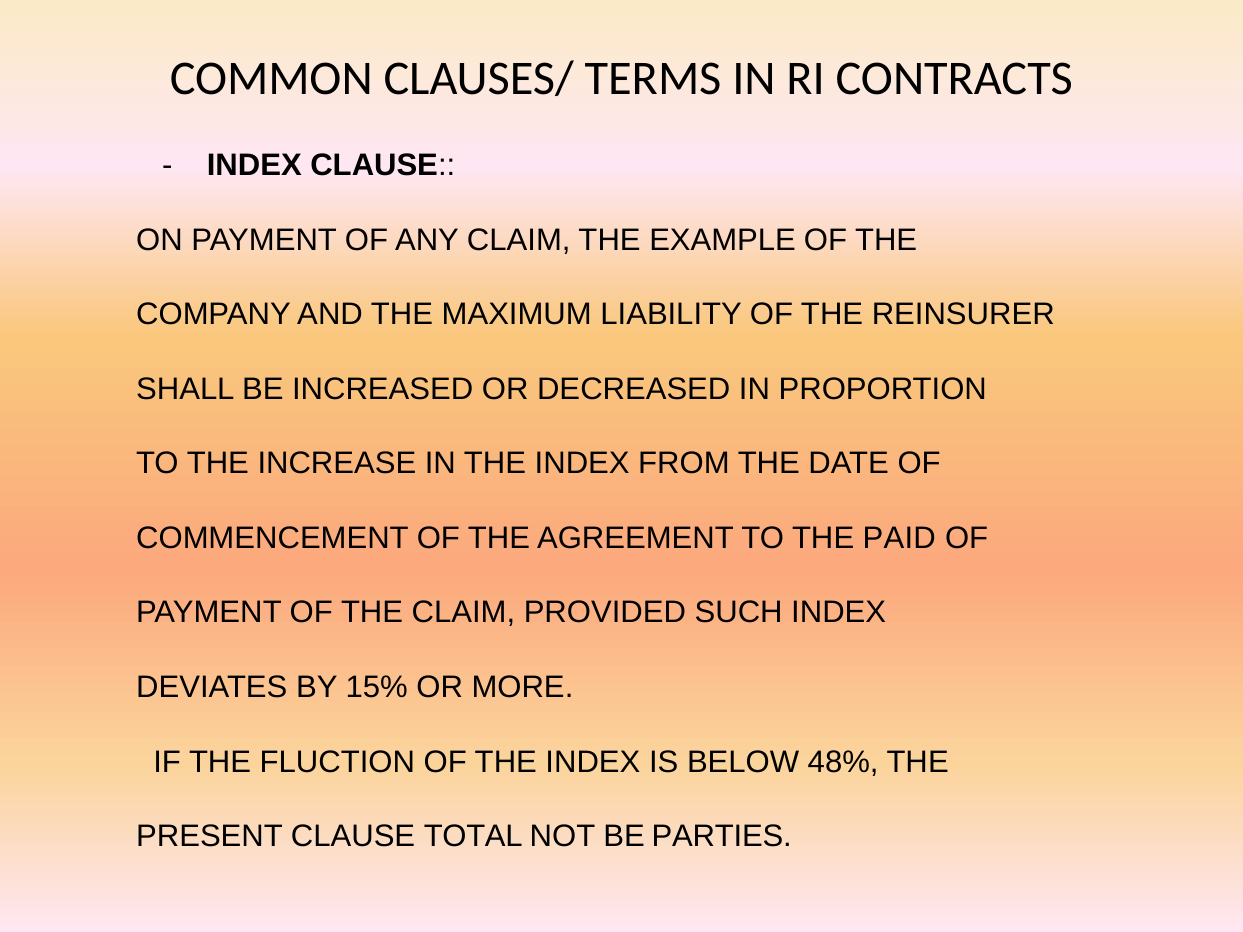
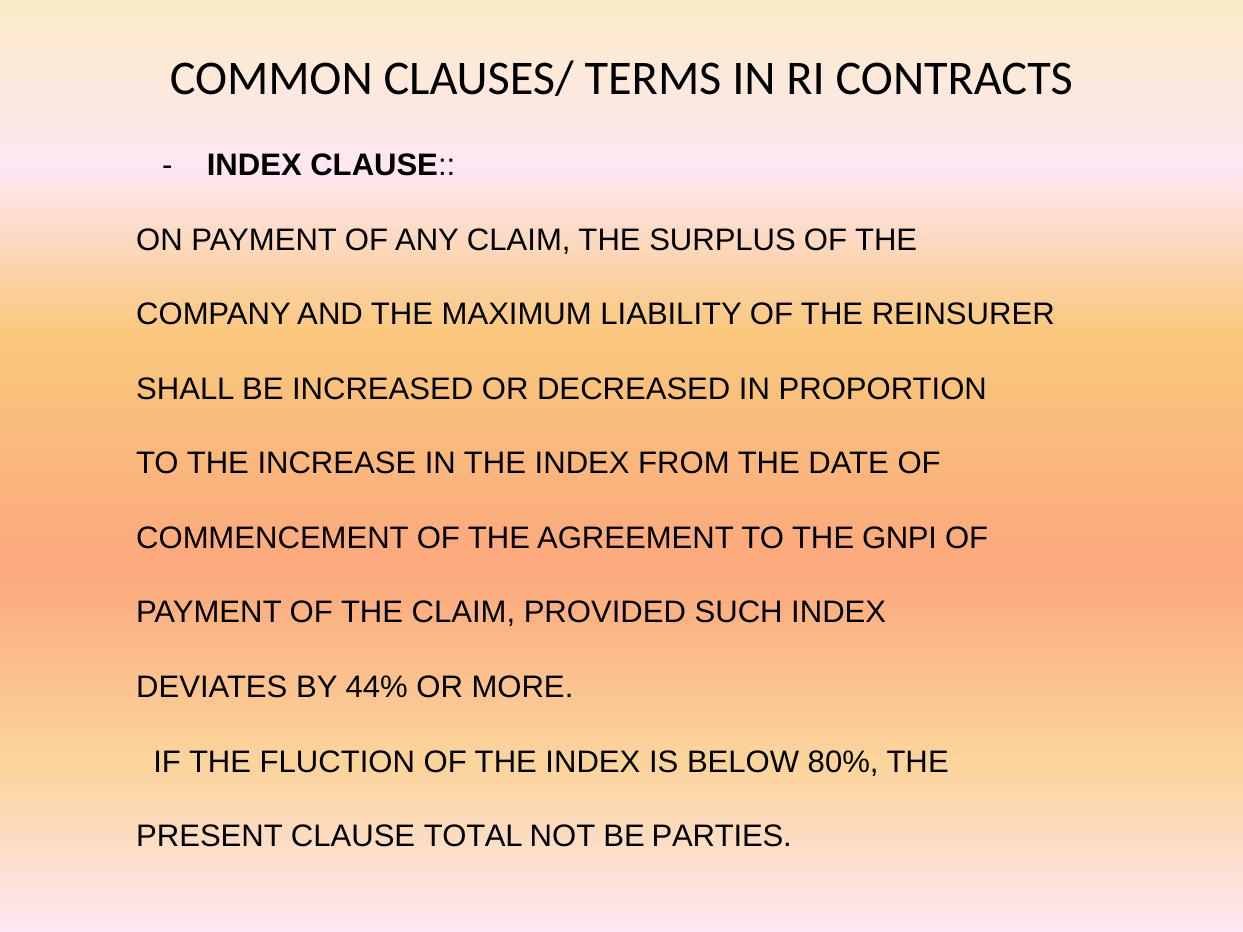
EXAMPLE: EXAMPLE -> SURPLUS (723, 240)
PAID: PAID -> GNPI (900, 538)
15%: 15% -> 44% (377, 687)
48%: 48% -> 80% (843, 762)
